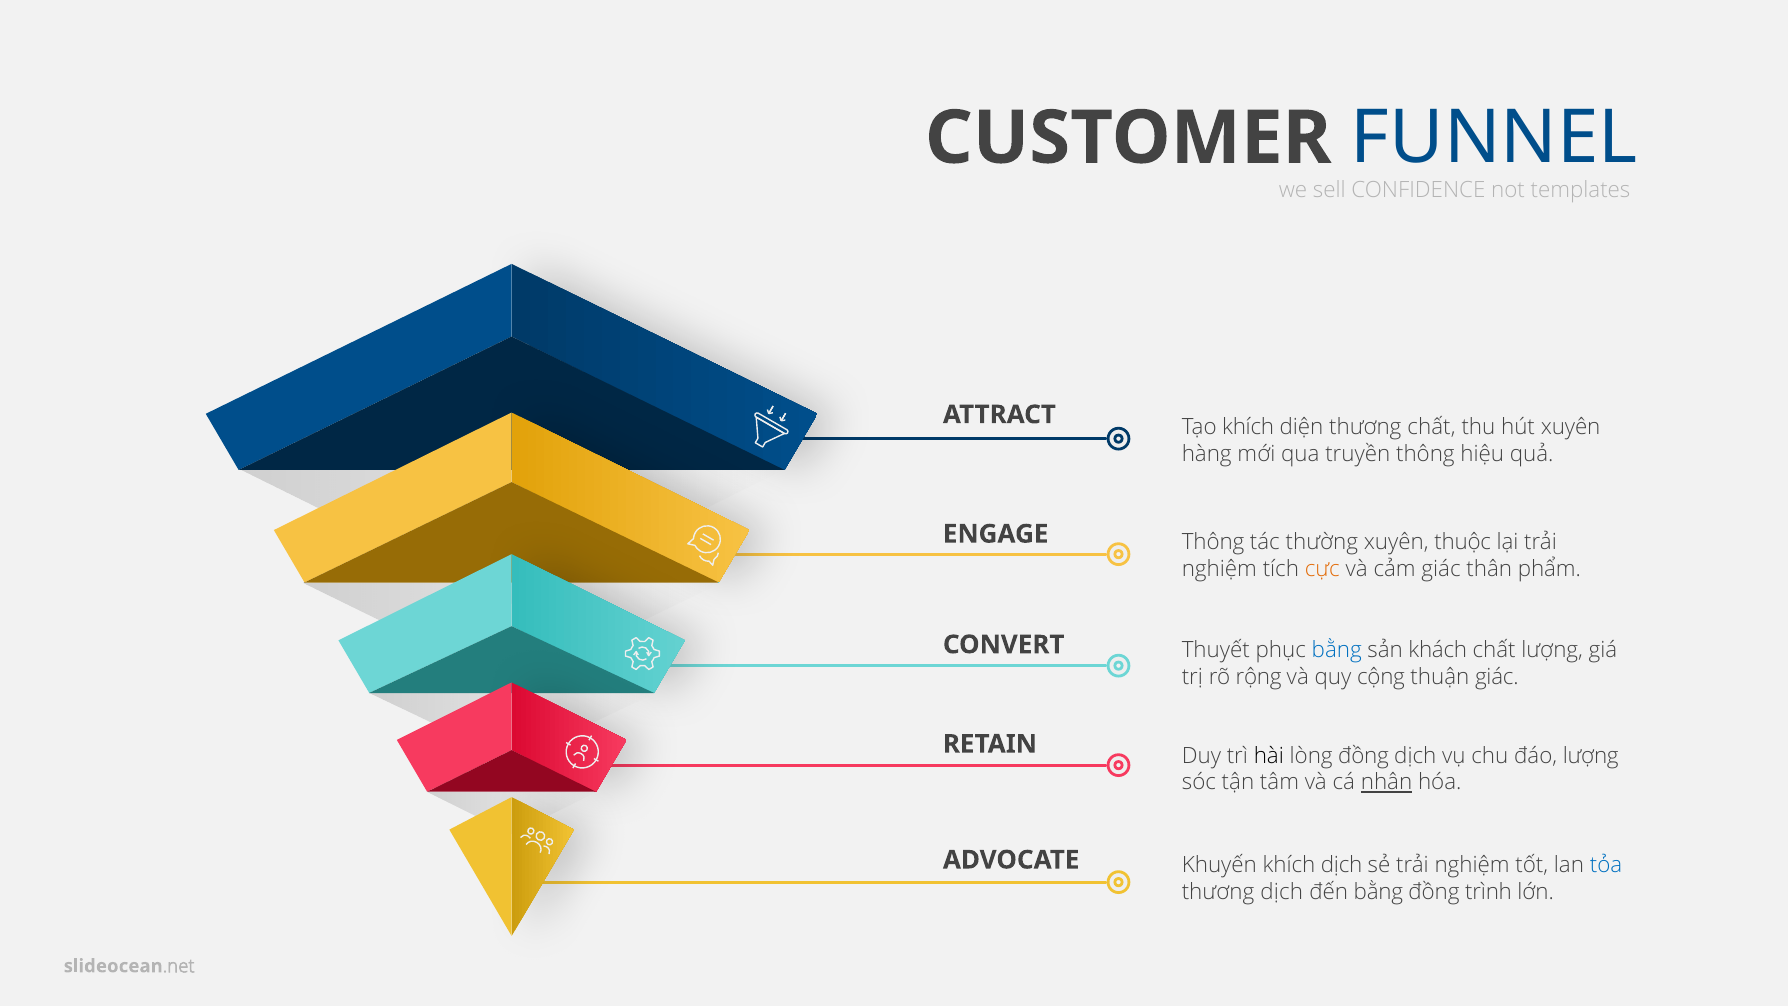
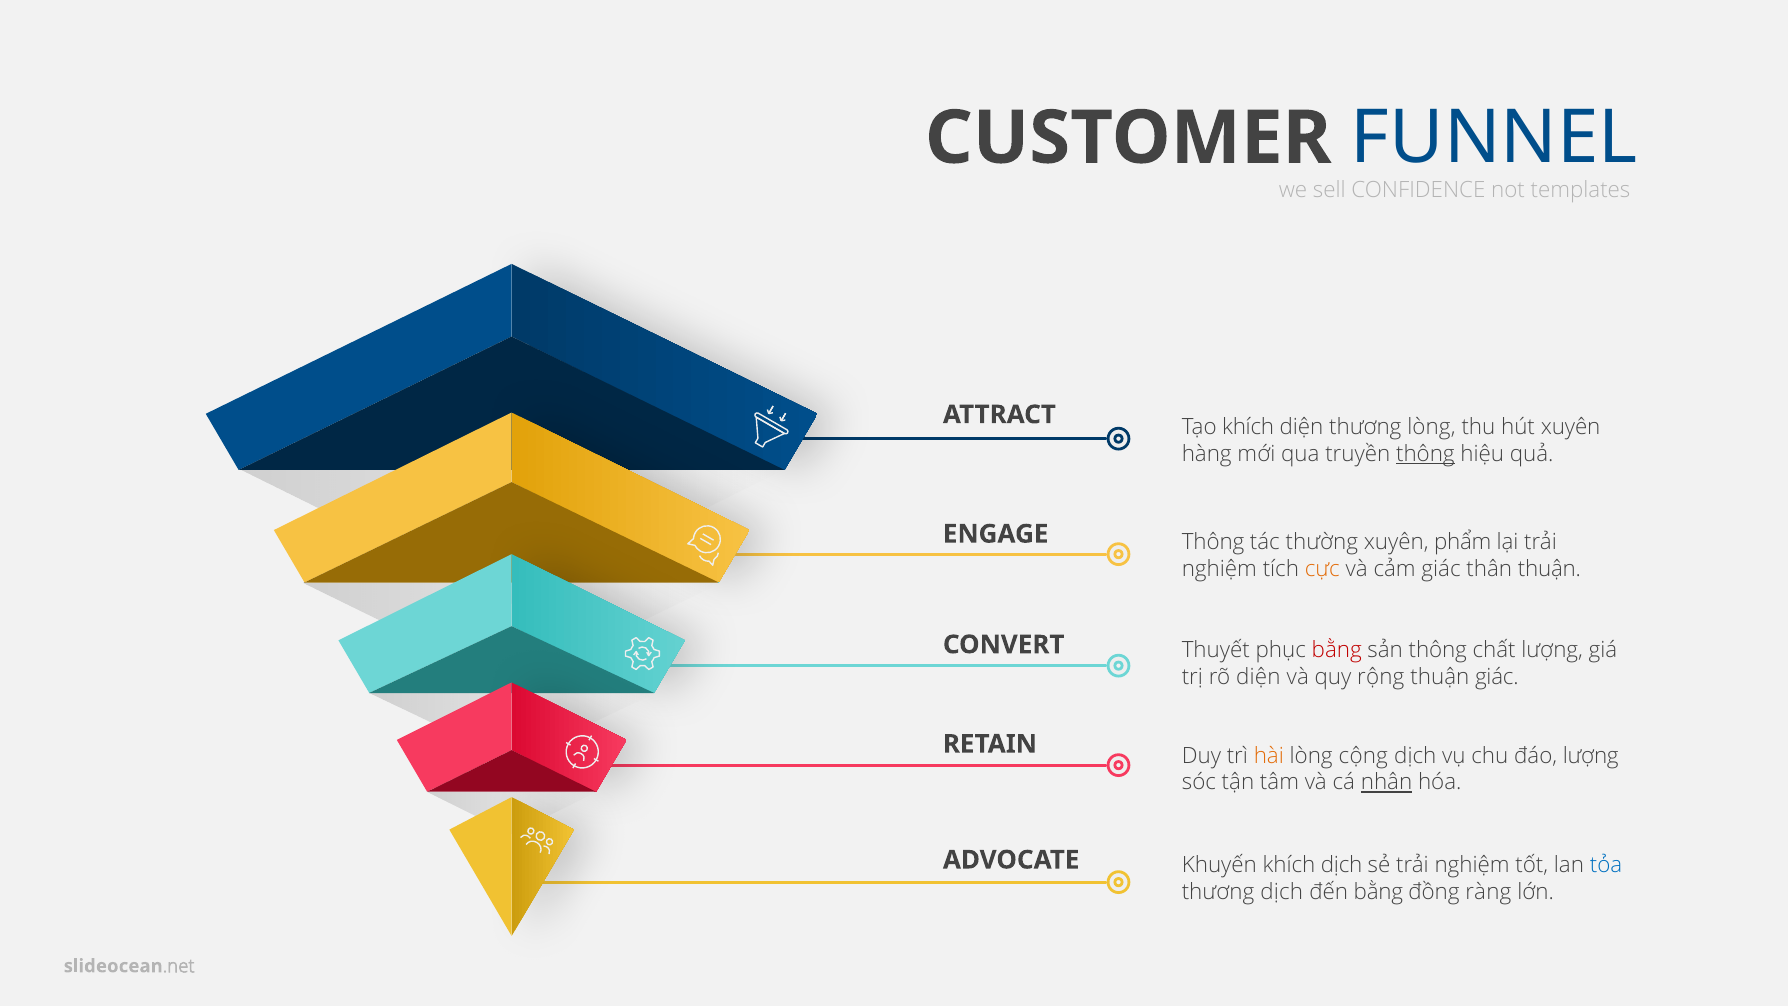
thương chất: chất -> lòng (1431, 427)
thông underline: none -> present (1425, 454)
thuộc: thuộc -> phẩm (1463, 542)
thân phẩm: phẩm -> thuận (1549, 569)
bằng colour: blue -> red (1337, 650)
sản khách: khách -> thông (1438, 650)
rõ rộng: rộng -> diện (1258, 677)
cộng: cộng -> rộng (1381, 677)
hài colour: black -> orange (1269, 756)
lòng đồng: đồng -> cộng (1363, 756)
trình: trình -> ràng (1488, 892)
